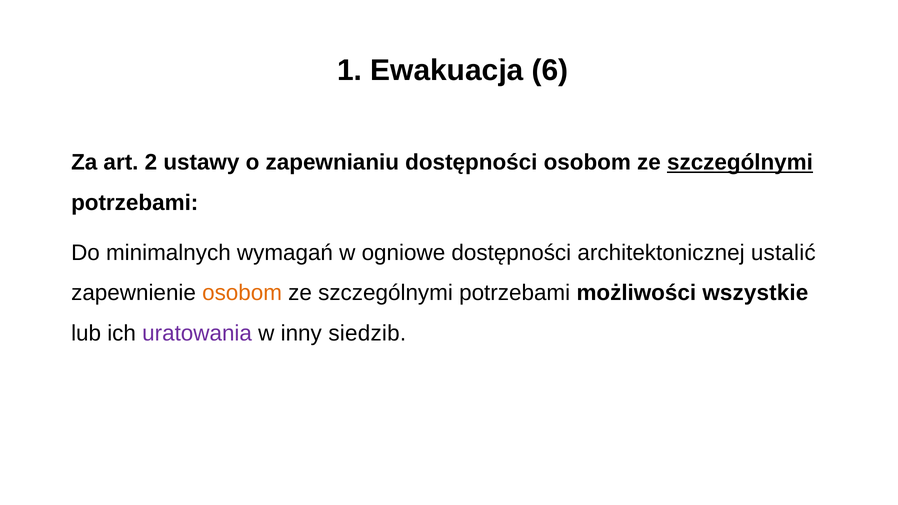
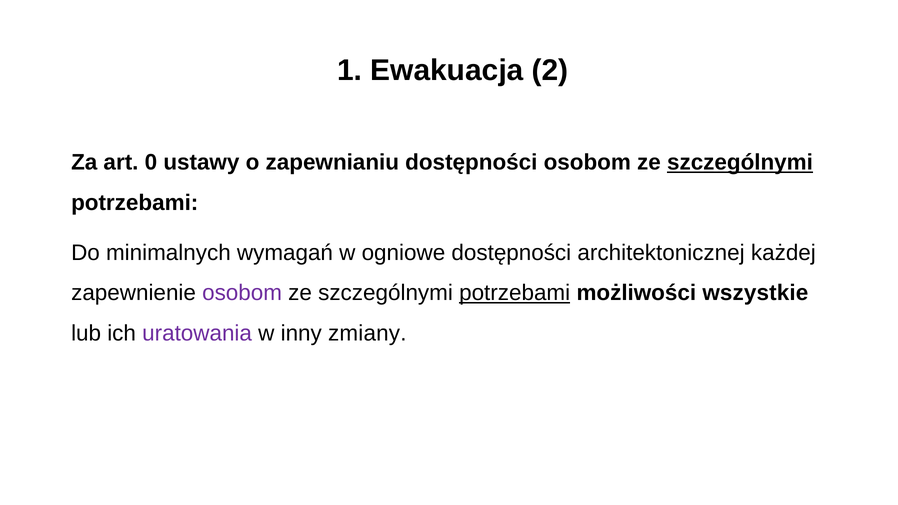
6: 6 -> 2 (550, 70)
2: 2 -> 0 (151, 163)
ustalić: ustalić -> każdej (783, 253)
osobom colour: orange -> purple (242, 293)
potrzebami underline: none -> present (515, 293)
siedzib: siedzib -> zmiany (367, 334)
